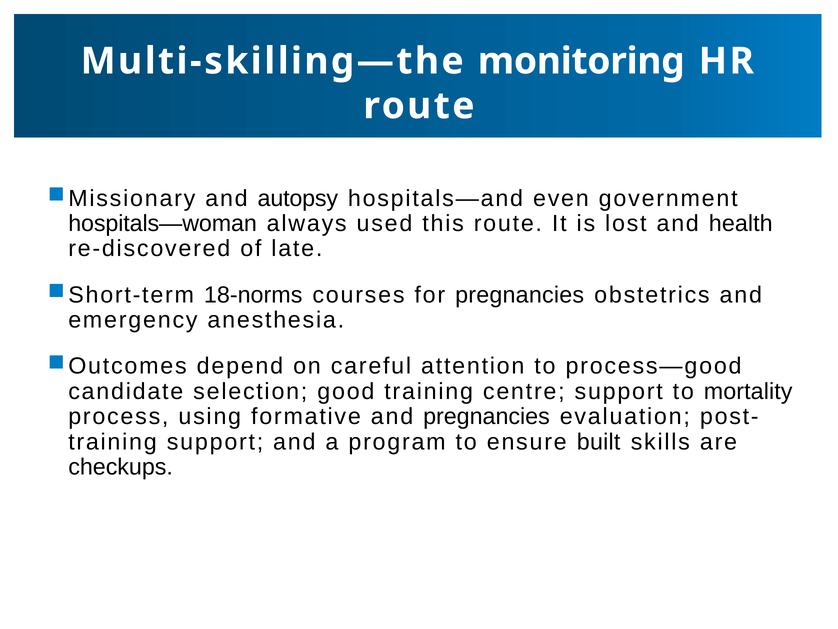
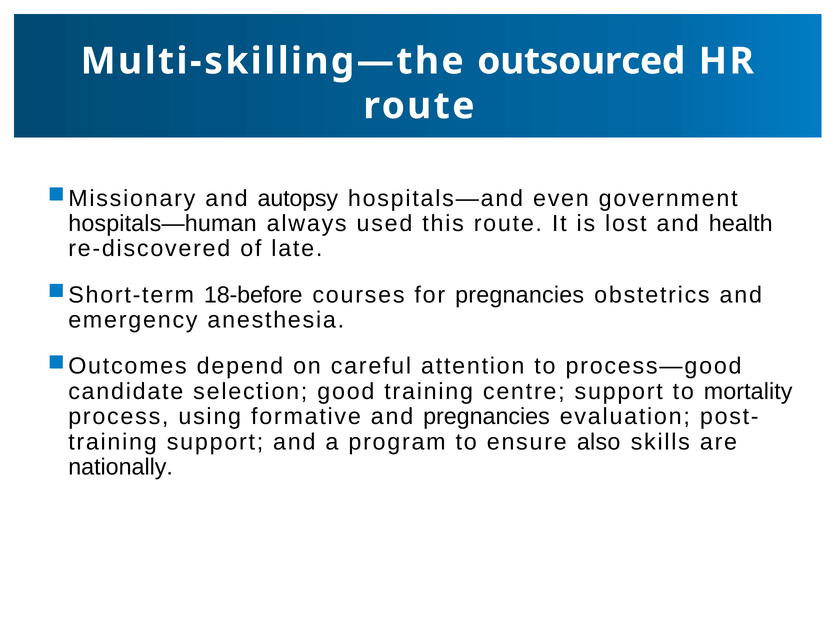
monitoring: monitoring -> outsourced (581, 61)
hospitals—woman: hospitals—woman -> hospitals—human (162, 223)
18-norms: 18-norms -> 18-before (253, 295)
built: built -> also (599, 442)
checkups: checkups -> nationally (121, 467)
